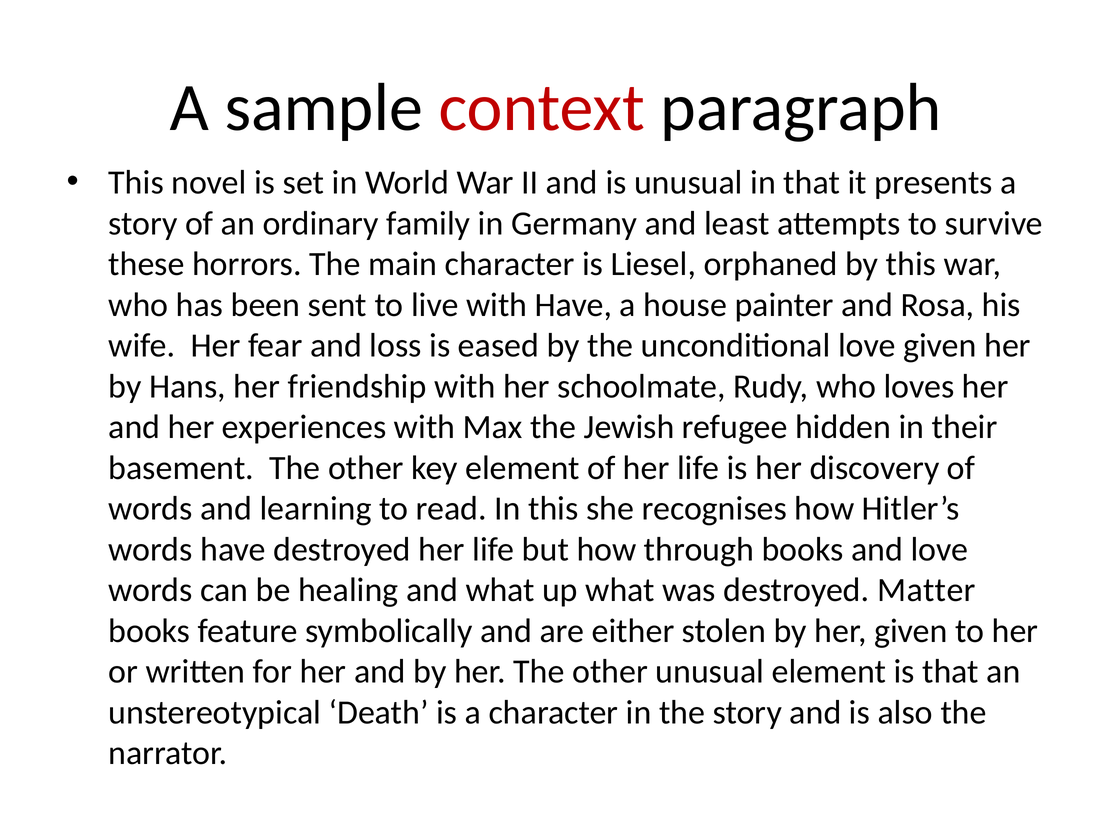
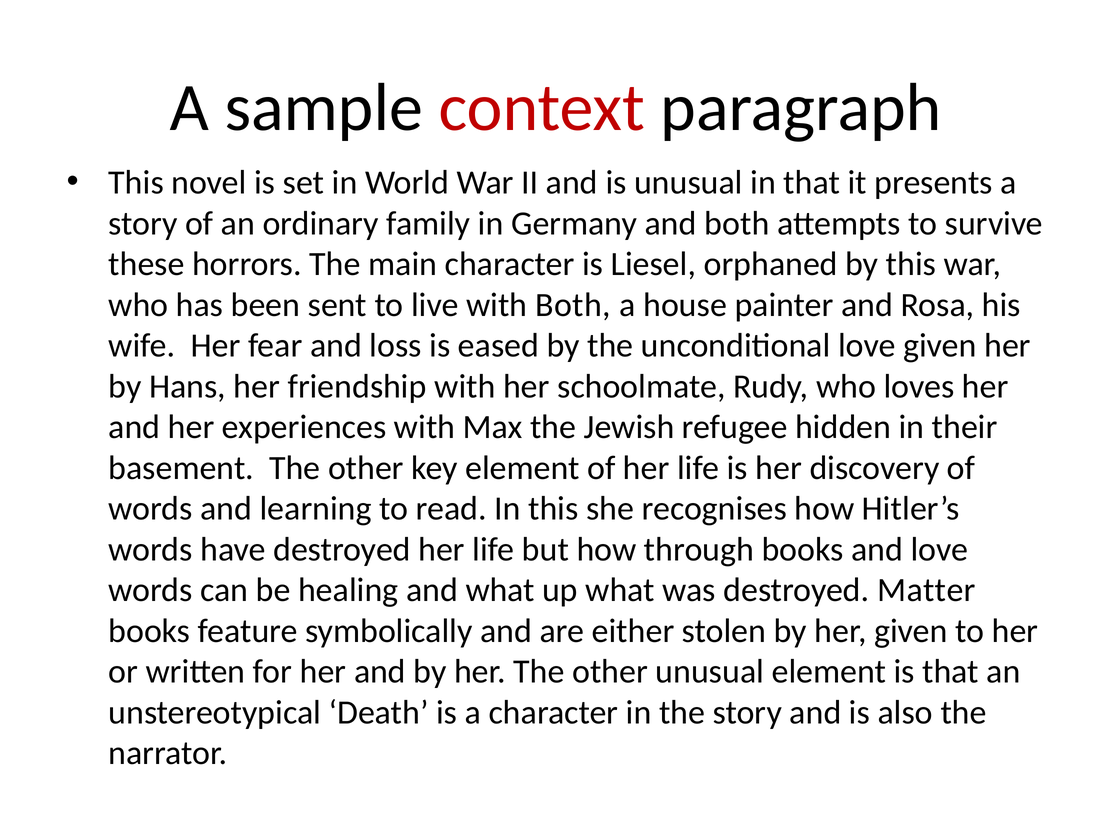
and least: least -> both (737, 223)
with Have: Have -> Both (573, 305)
